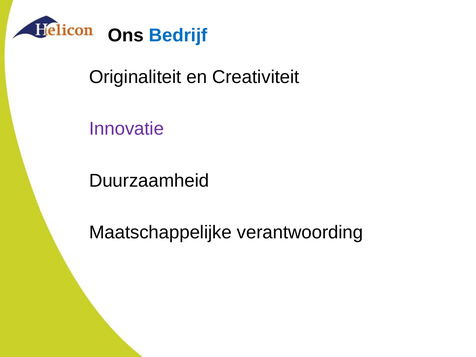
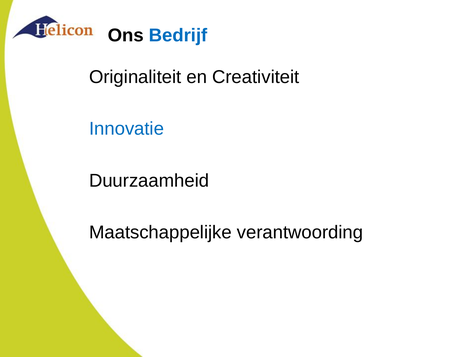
Innovatie colour: purple -> blue (127, 129)
